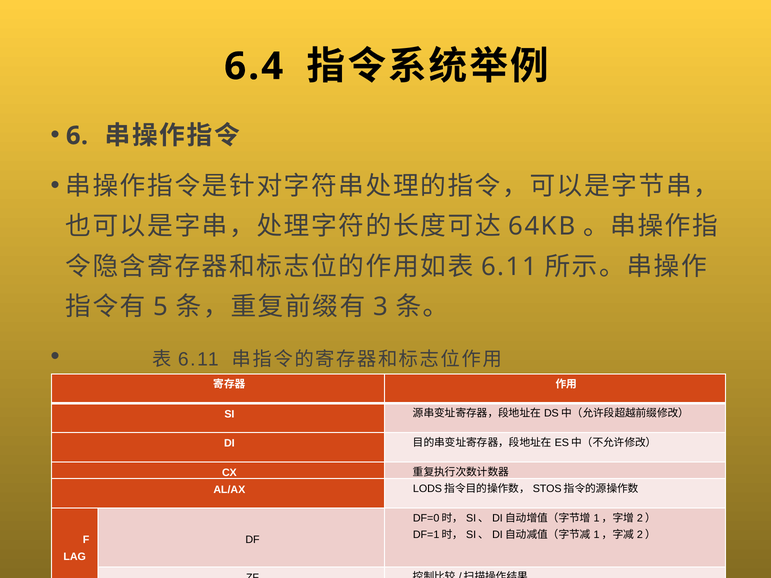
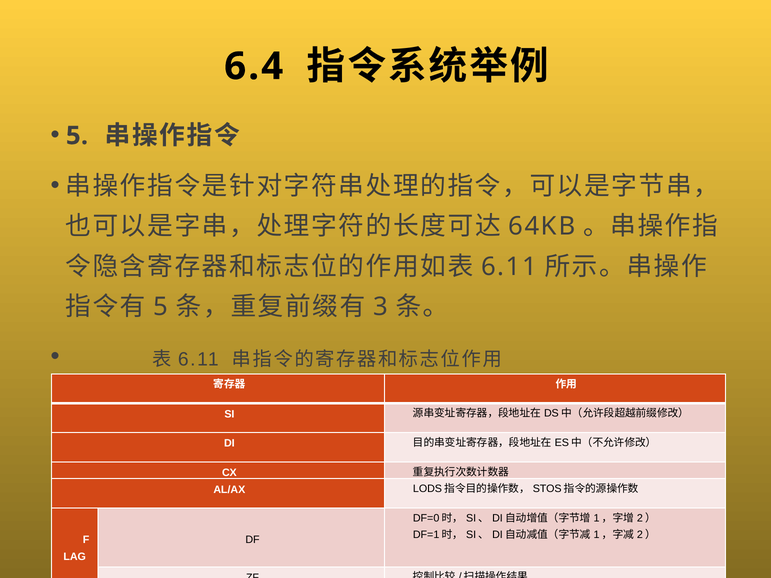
6: 6 -> 5 (77, 136)
